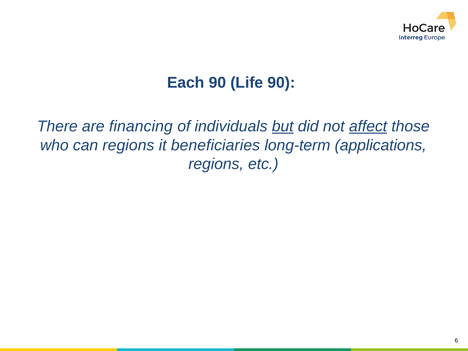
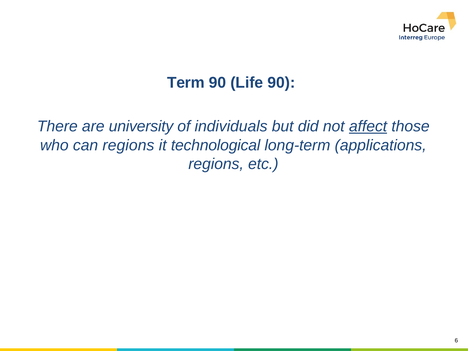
Each: Each -> Term (186, 83)
financing: financing -> university (141, 126)
but underline: present -> none (283, 126)
beneficiaries: beneficiaries -> technological (216, 145)
